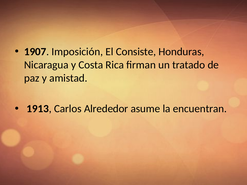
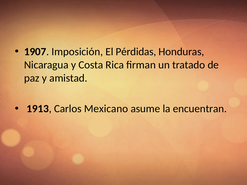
Consiste: Consiste -> Pérdidas (136, 52)
Alrededor: Alrededor -> Mexicano (106, 109)
